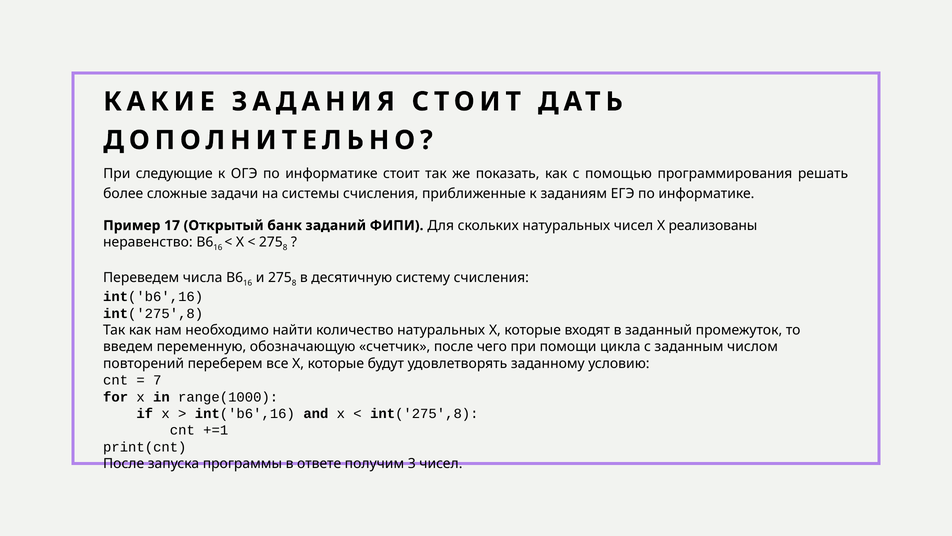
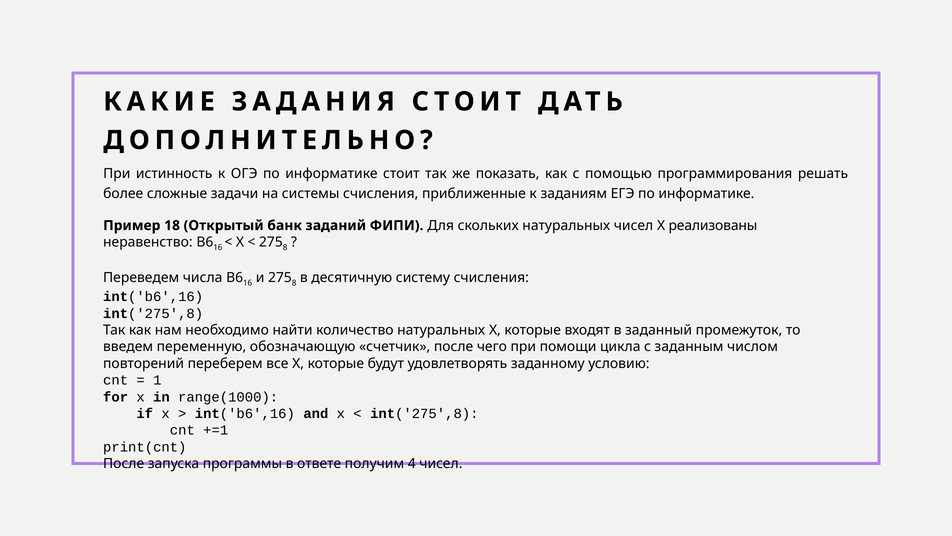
следующие: следующие -> истинность (174, 174)
17: 17 -> 18 (172, 225)
7: 7 -> 1 (157, 380)
3: 3 -> 4 (412, 463)
